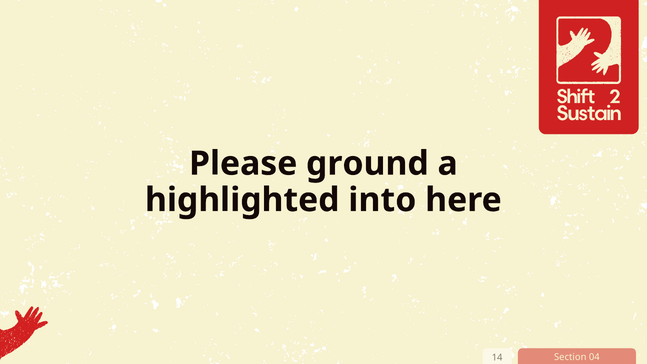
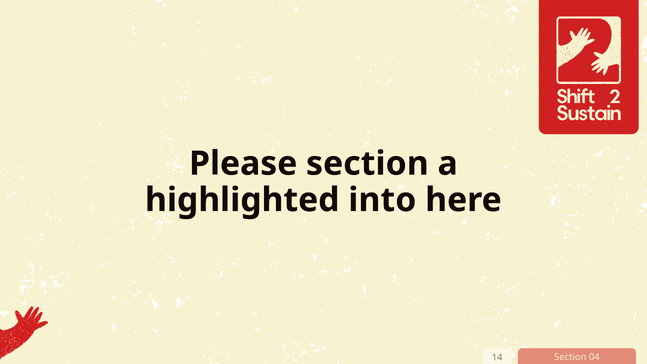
Please ground: ground -> section (367, 164)
